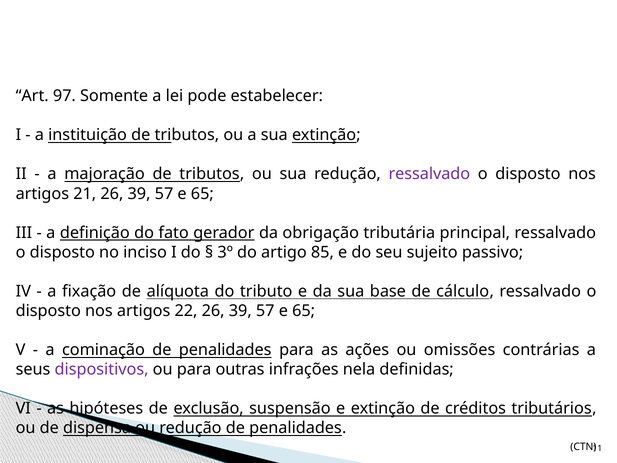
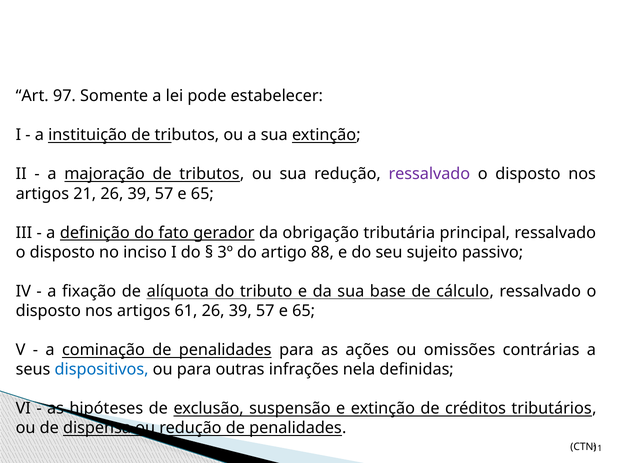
85: 85 -> 88 (322, 252)
22: 22 -> 61 (186, 311)
dispositivos colour: purple -> blue (102, 369)
